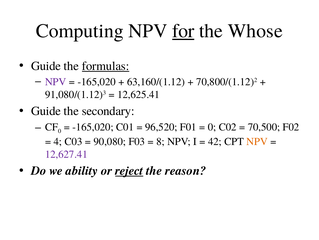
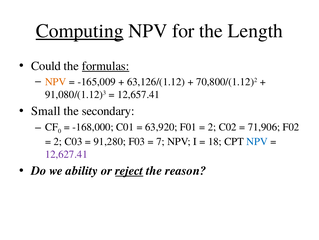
Computing underline: none -> present (80, 31)
for underline: present -> none (183, 31)
Whose: Whose -> Length (255, 31)
Guide: Guide -> Could (46, 66)
NPV colour: purple -> orange (56, 82)
-165,020: -165,020 -> -165,009 (97, 82)
63,160/(1.12: 63,160/(1.12 -> 63,126/(1.12 (156, 82)
12,625.41: 12,625.41 -> 12,657.41 (139, 94)
Guide: Guide -> Small (46, 111)
-165,020: -165,020 -> -168,000 (93, 127)
96,520: 96,520 -> 63,920 (161, 127)
0: 0 -> 2 (212, 127)
70,500: 70,500 -> 71,906 (264, 127)
4: 4 -> 2 (58, 141)
90,080: 90,080 -> 91,280 (110, 141)
8: 8 -> 7 (161, 141)
42: 42 -> 18 (215, 141)
NPV colour: orange -> blue (257, 141)
